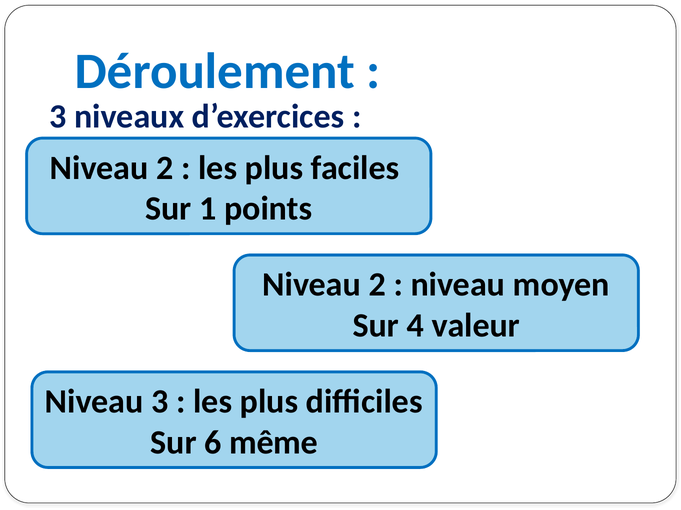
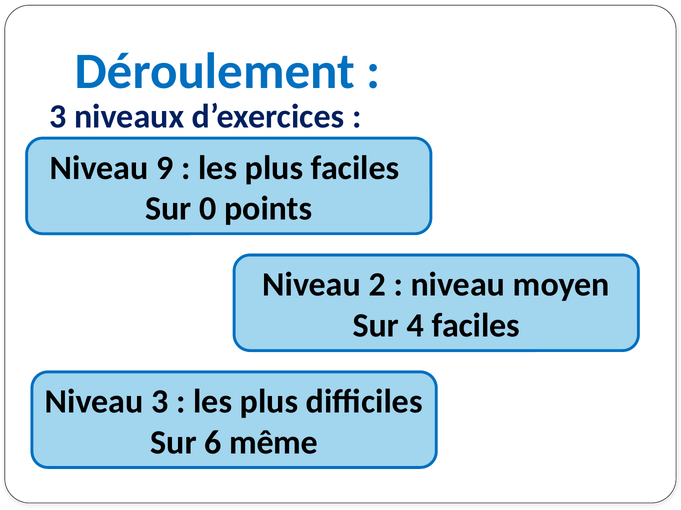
2: 2 -> 9 (165, 168)
1: 1 -> 0 (208, 209)
4 valeur: valeur -> faciles (476, 326)
